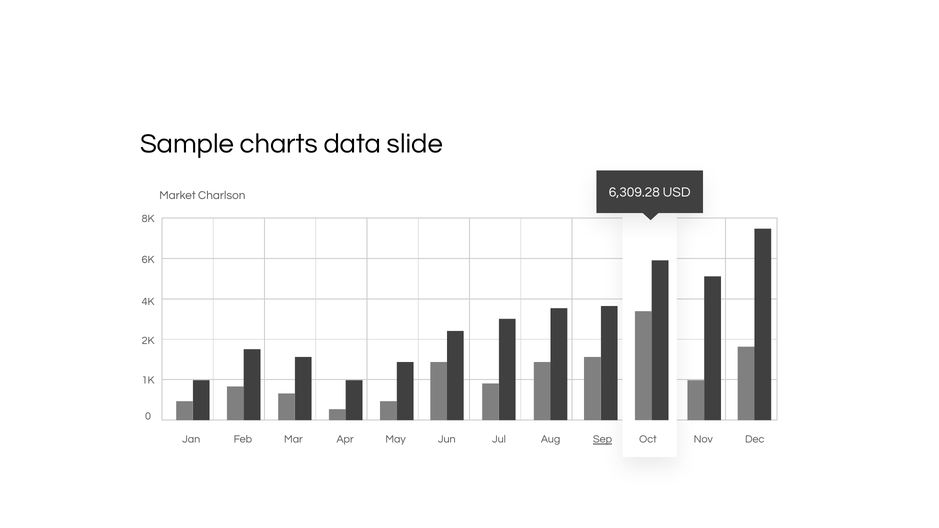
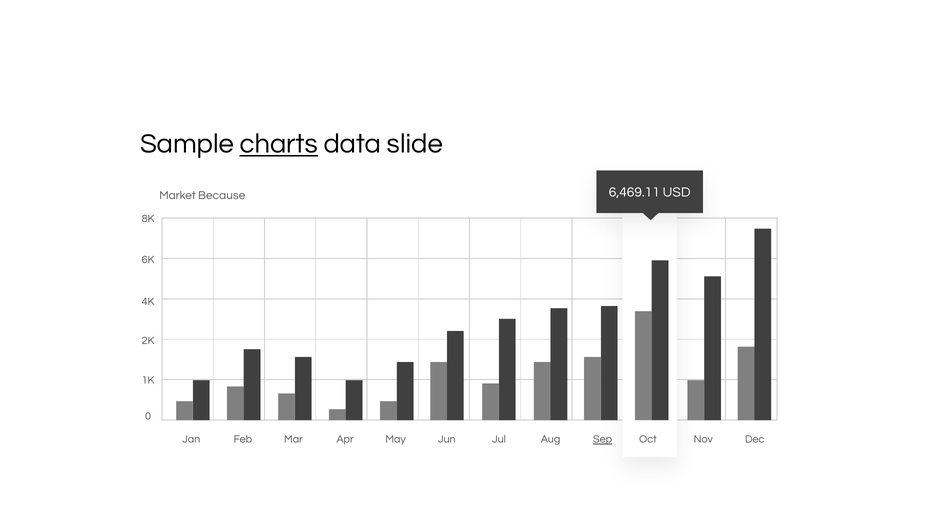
charts underline: none -> present (279, 144)
6,309.28: 6,309.28 -> 6,469.11 (634, 192)
Charlson: Charlson -> Because (222, 196)
